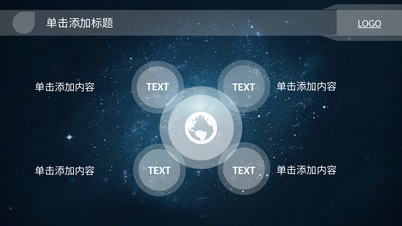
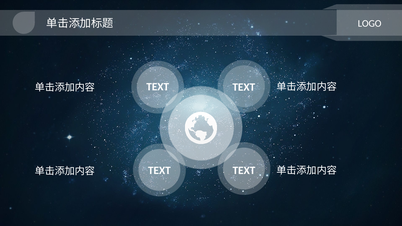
LOGO underline: present -> none (370, 23)
